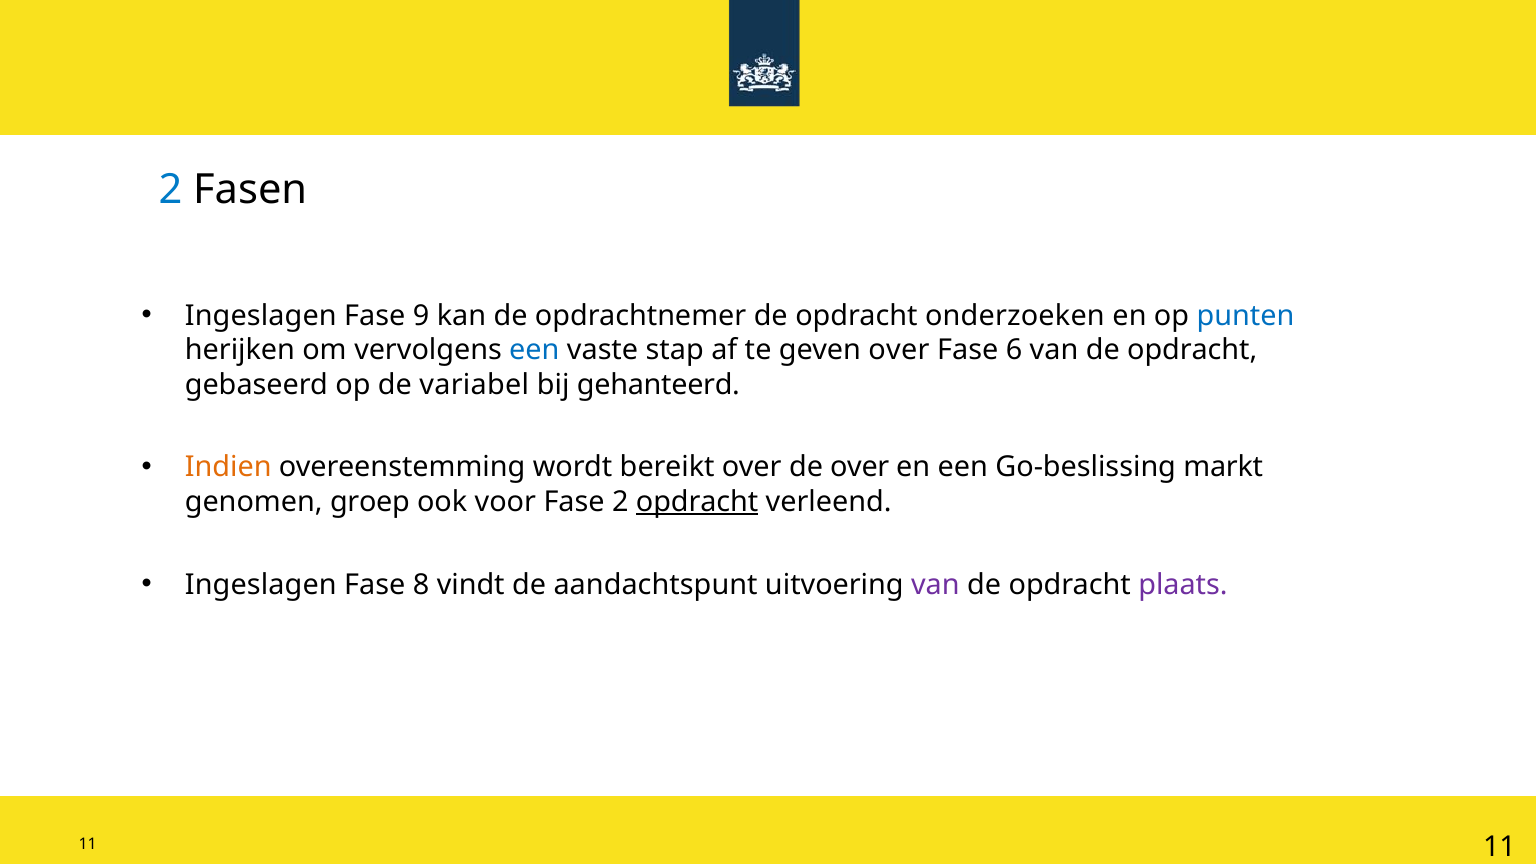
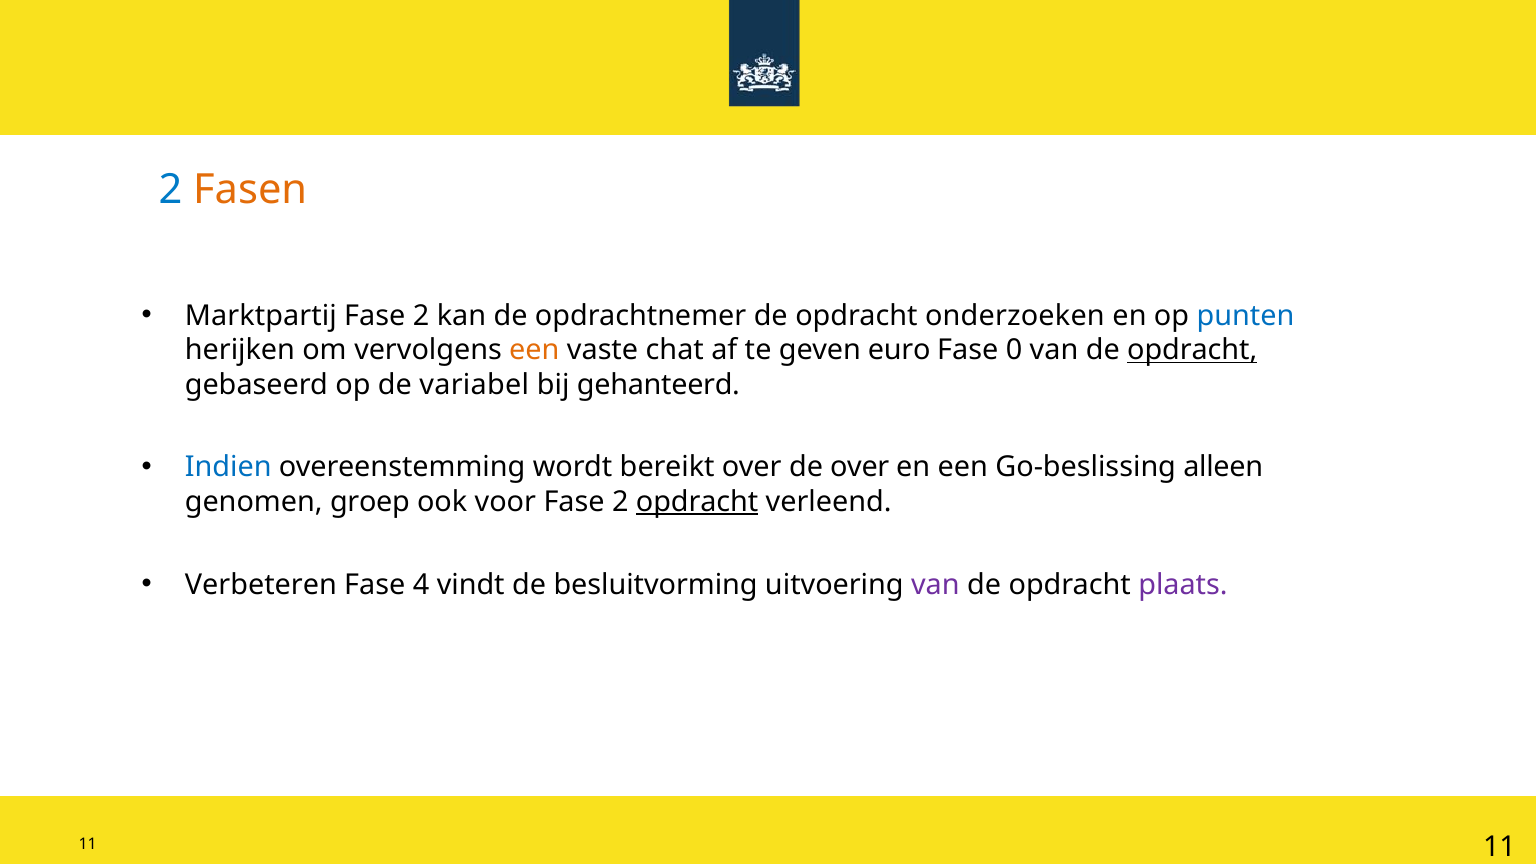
Fasen colour: black -> orange (250, 189)
Ingeslagen: Ingeslagen -> Marktpartij (261, 316)
9: 9 -> 2 (421, 316)
een colour: blue -> orange (534, 350)
stap: stap -> chat (675, 350)
geven over: over -> euro (899, 350)
6: 6 -> 0 (1014, 350)
opdracht underline: none -> present (1192, 350)
Indien colour: orange -> blue (228, 467)
markt: markt -> alleen (1223, 467)
Ingeslagen: Ingeslagen -> Verbeteren (261, 585)
8: 8 -> 4 (421, 585)
aandachtspunt: aandachtspunt -> besluitvorming (656, 585)
